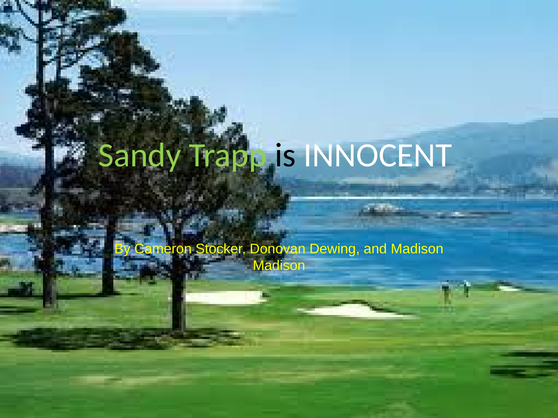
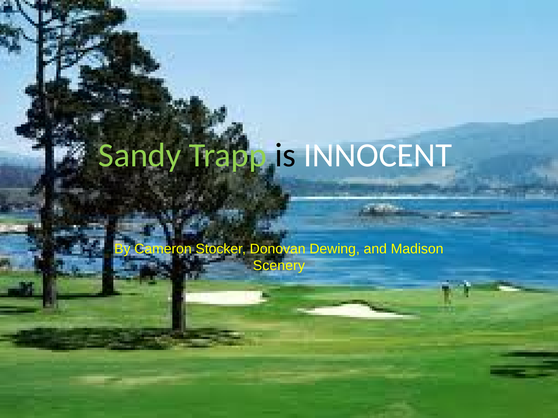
Madison: Madison -> Scenery (279, 266)
